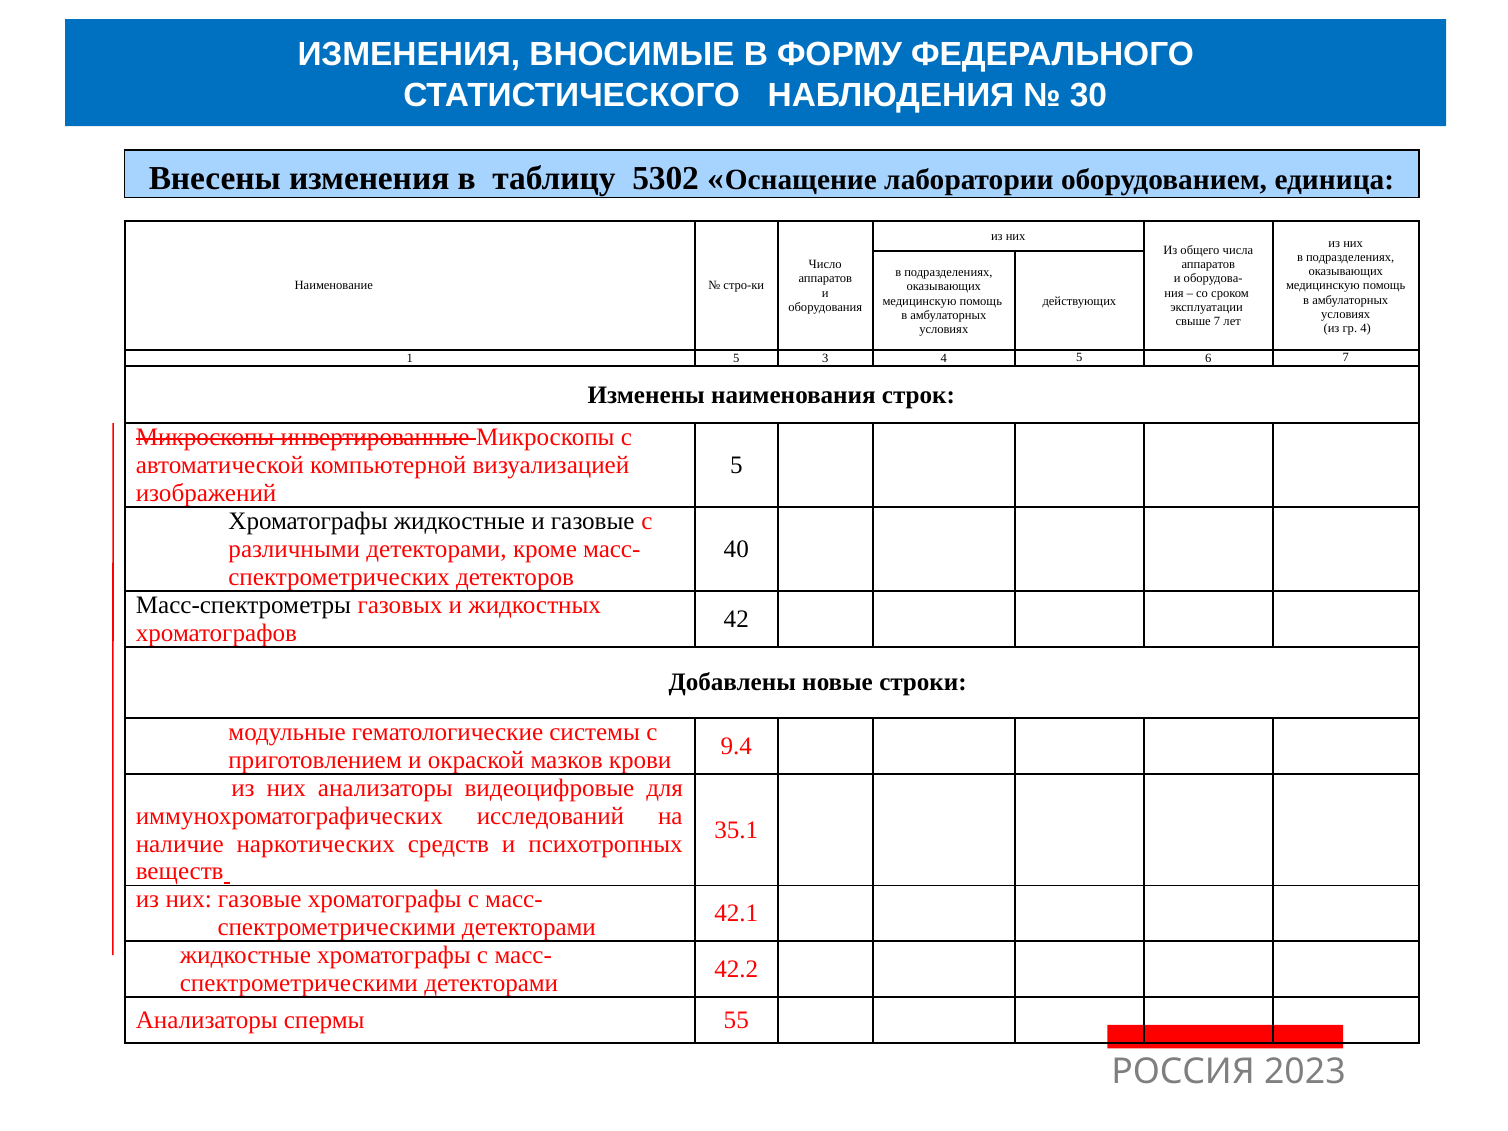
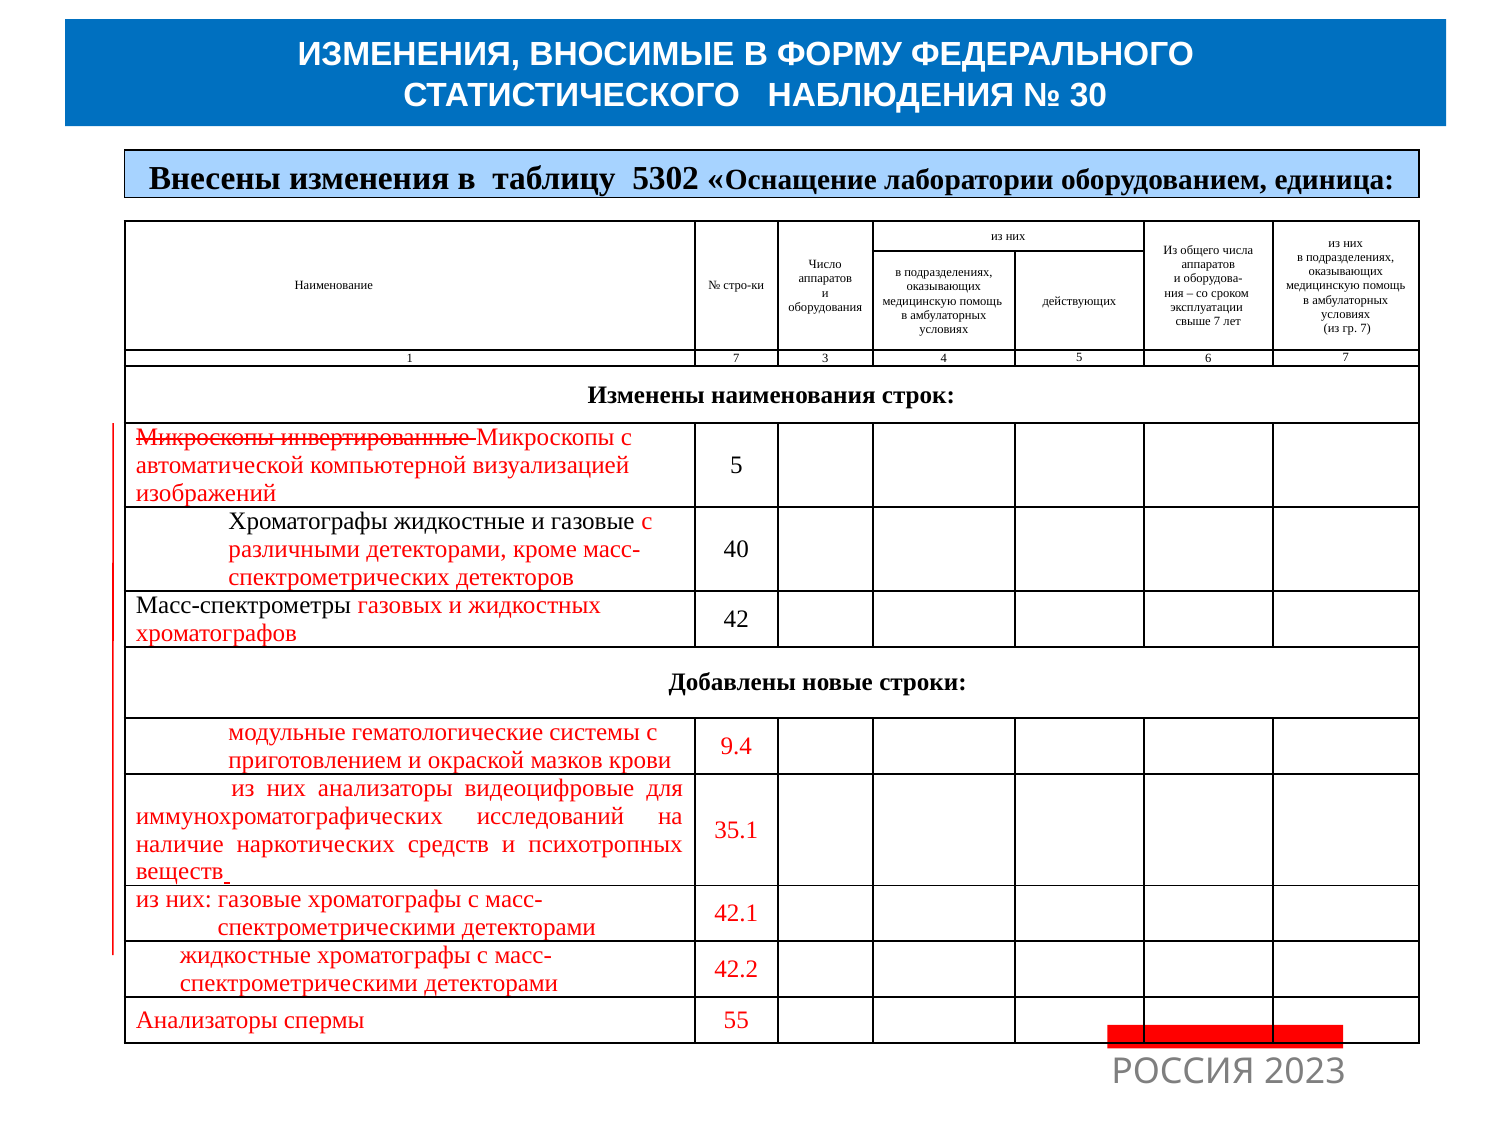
гр 4: 4 -> 7 (1366, 328)
1 5: 5 -> 7 (736, 358)
